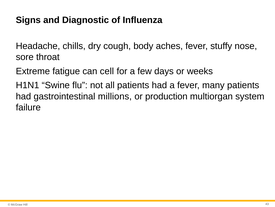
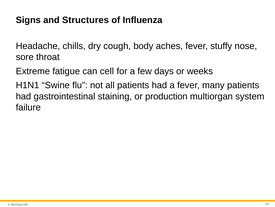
Diagnostic: Diagnostic -> Structures (85, 20)
millions: millions -> staining (115, 96)
